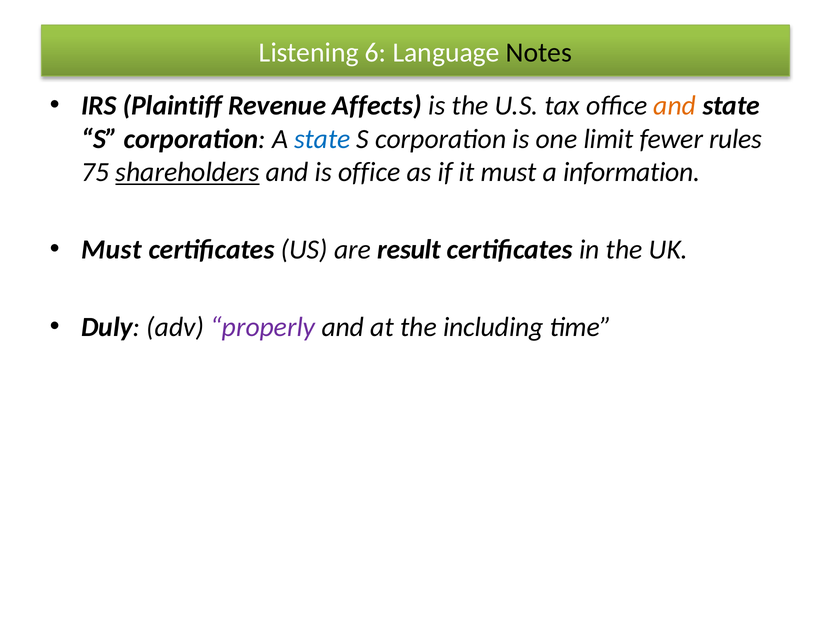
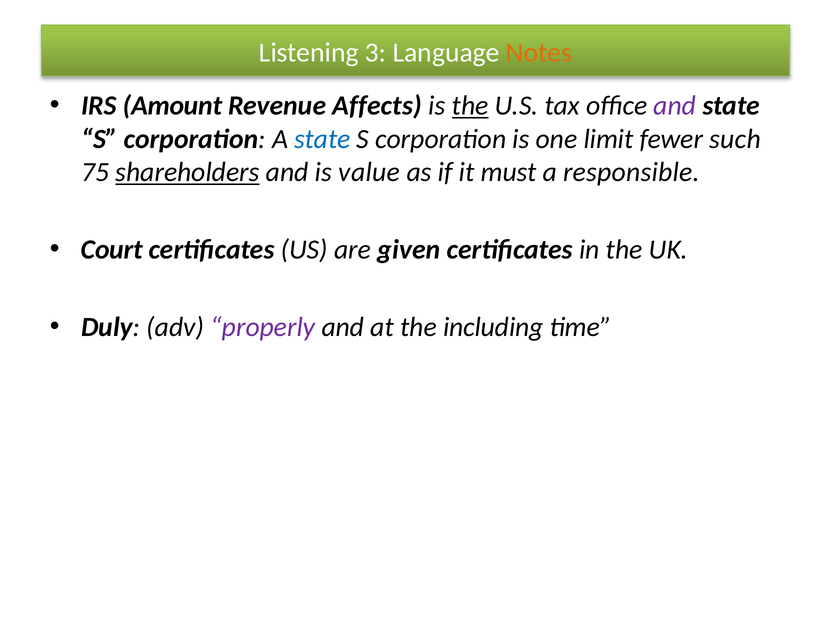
6: 6 -> 3 (376, 52)
Notes colour: black -> orange (539, 52)
Plaintiff: Plaintiff -> Amount (173, 106)
the underline: none -> present (470, 106)
and colour: orange -> purple (675, 106)
rules: rules -> such (735, 139)
is office: office -> value (369, 172)
information: information -> responsible (631, 172)
Must: Must -> Court (112, 250)
result: result -> given (409, 250)
